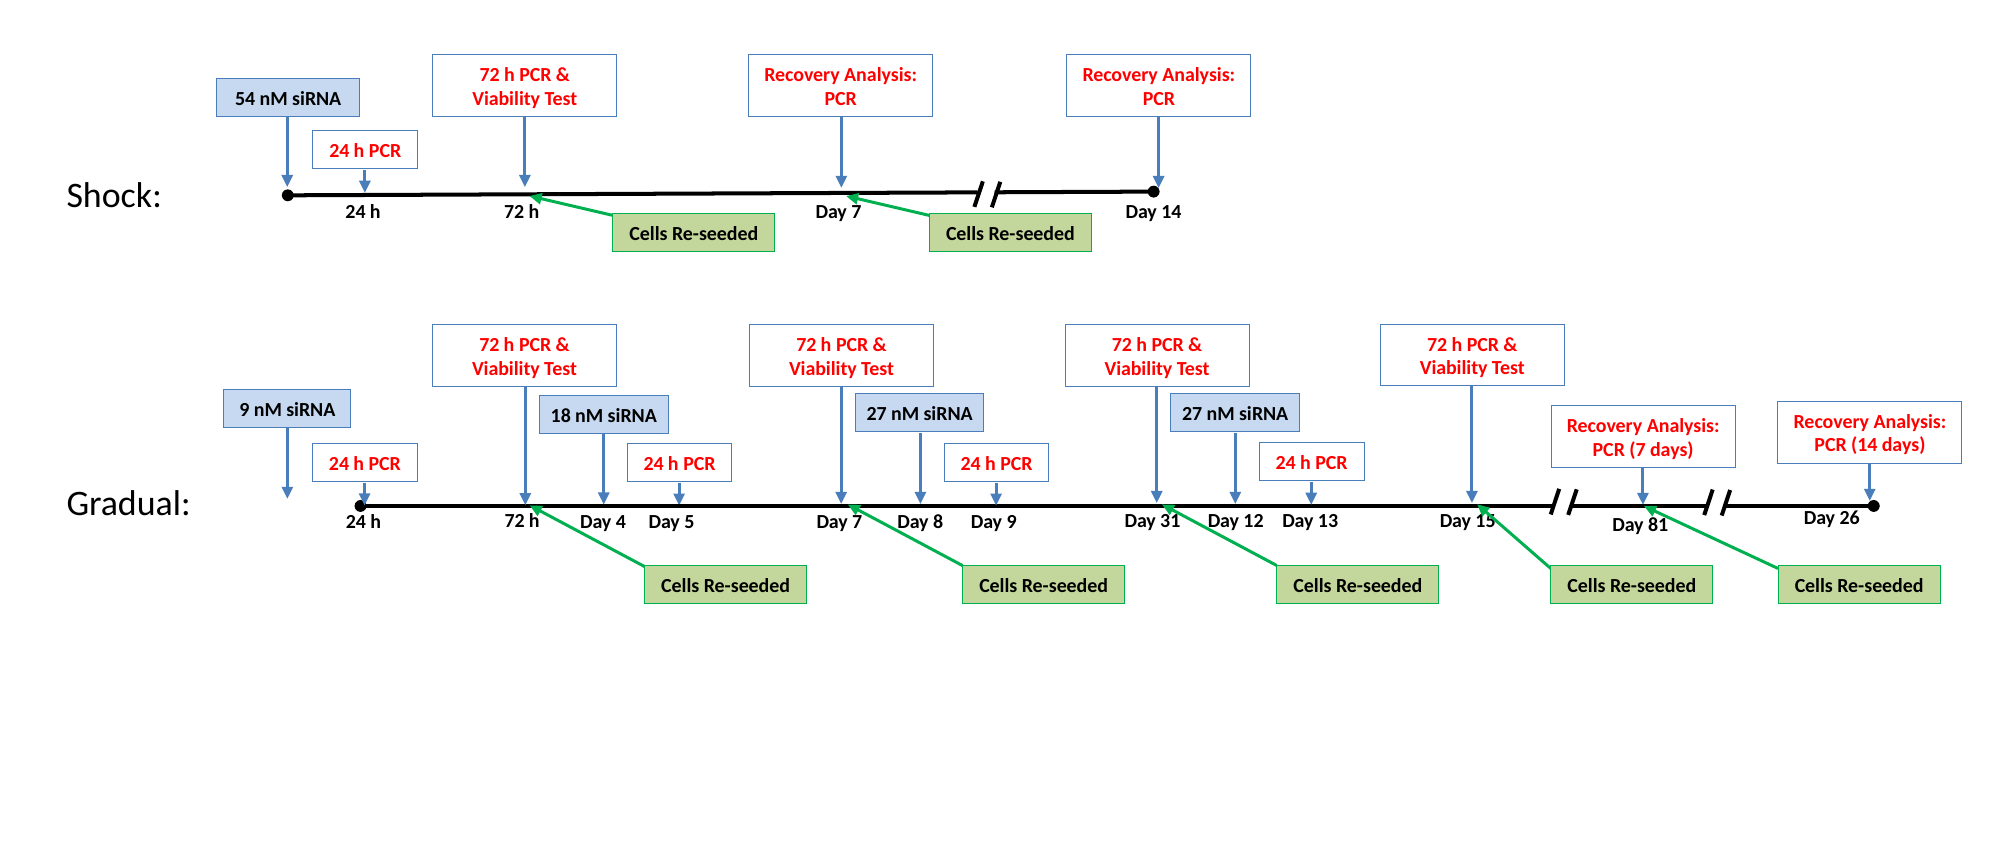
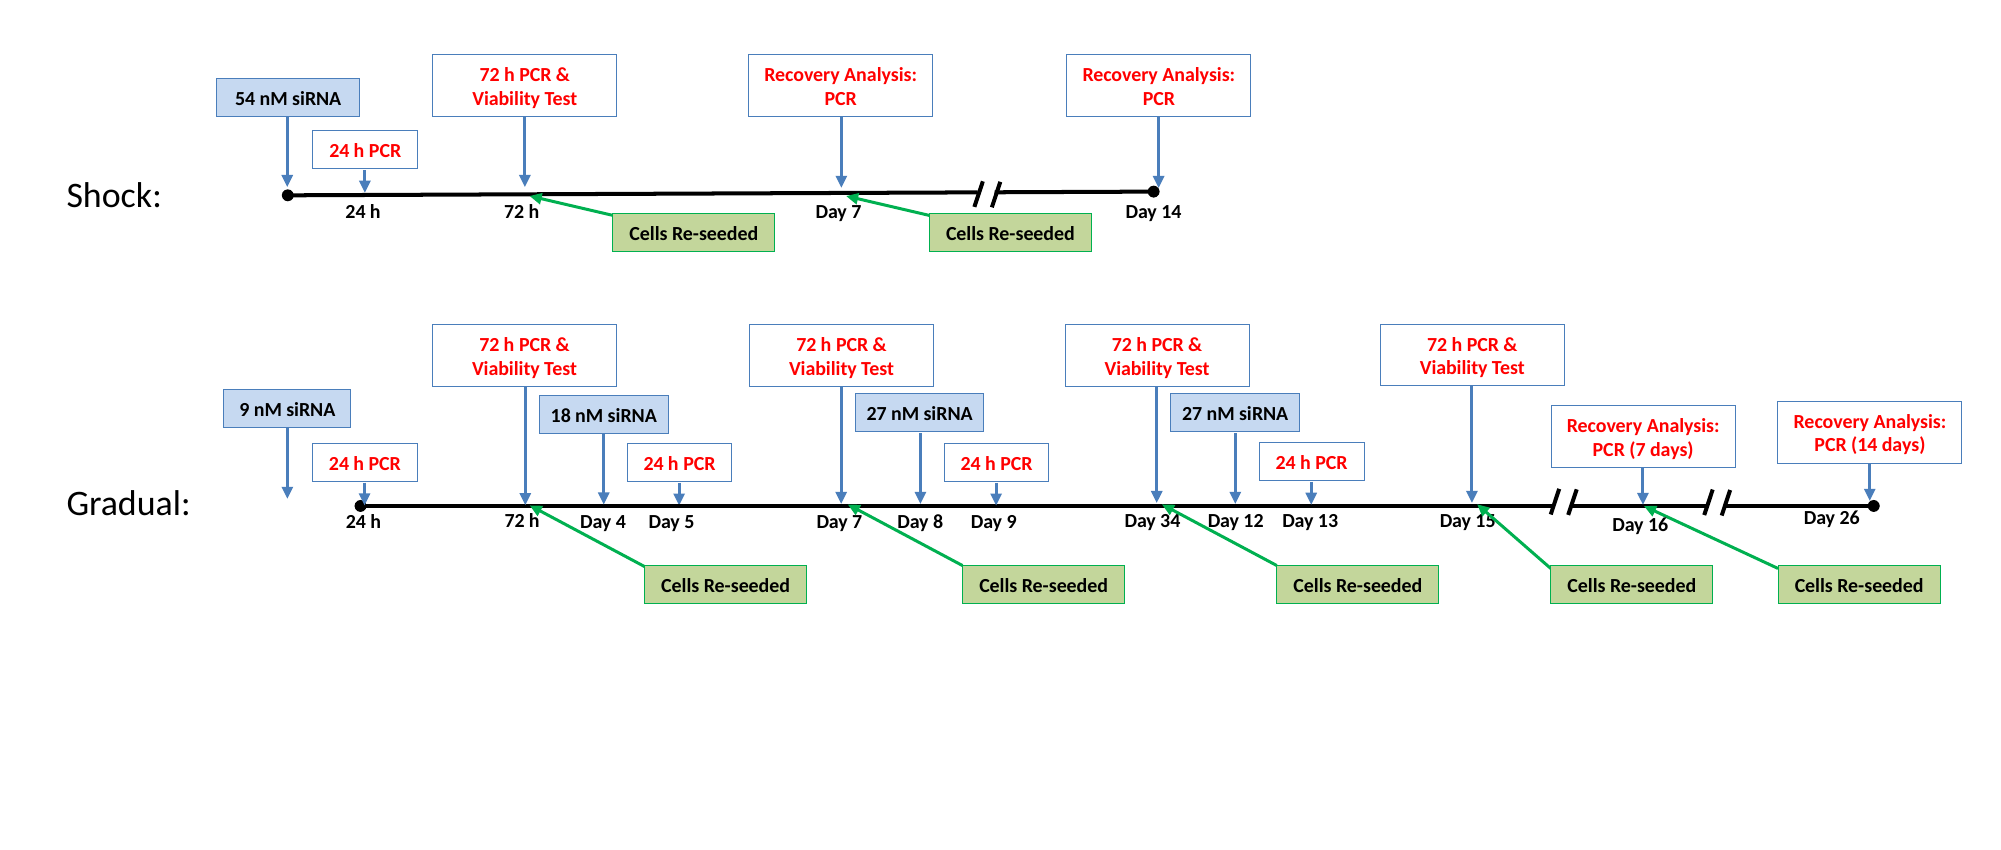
31: 31 -> 34 (1170, 521)
81: 81 -> 16 (1658, 526)
